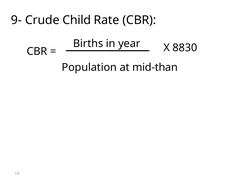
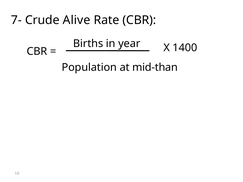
9-: 9- -> 7- (16, 20)
Child: Child -> Alive (77, 20)
8830: 8830 -> 1400 (185, 48)
